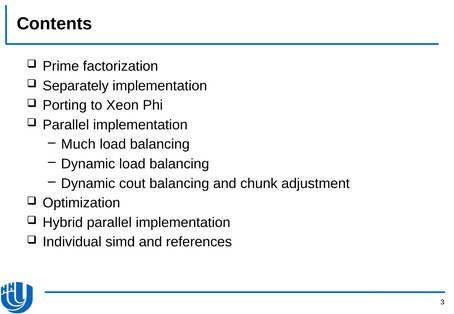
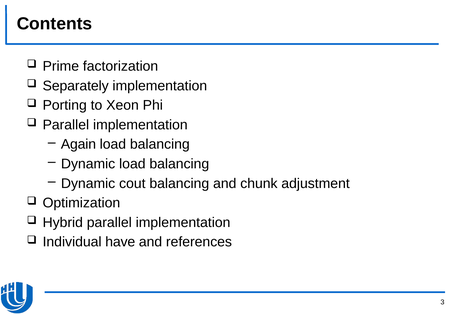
Much: Much -> Again (78, 145)
simd: simd -> have (120, 242)
